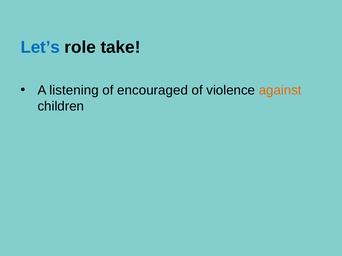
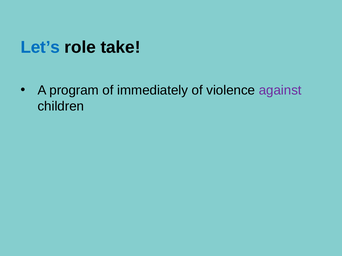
listening: listening -> program (74, 90)
encouraged: encouraged -> immediately (153, 90)
against colour: orange -> purple (280, 90)
